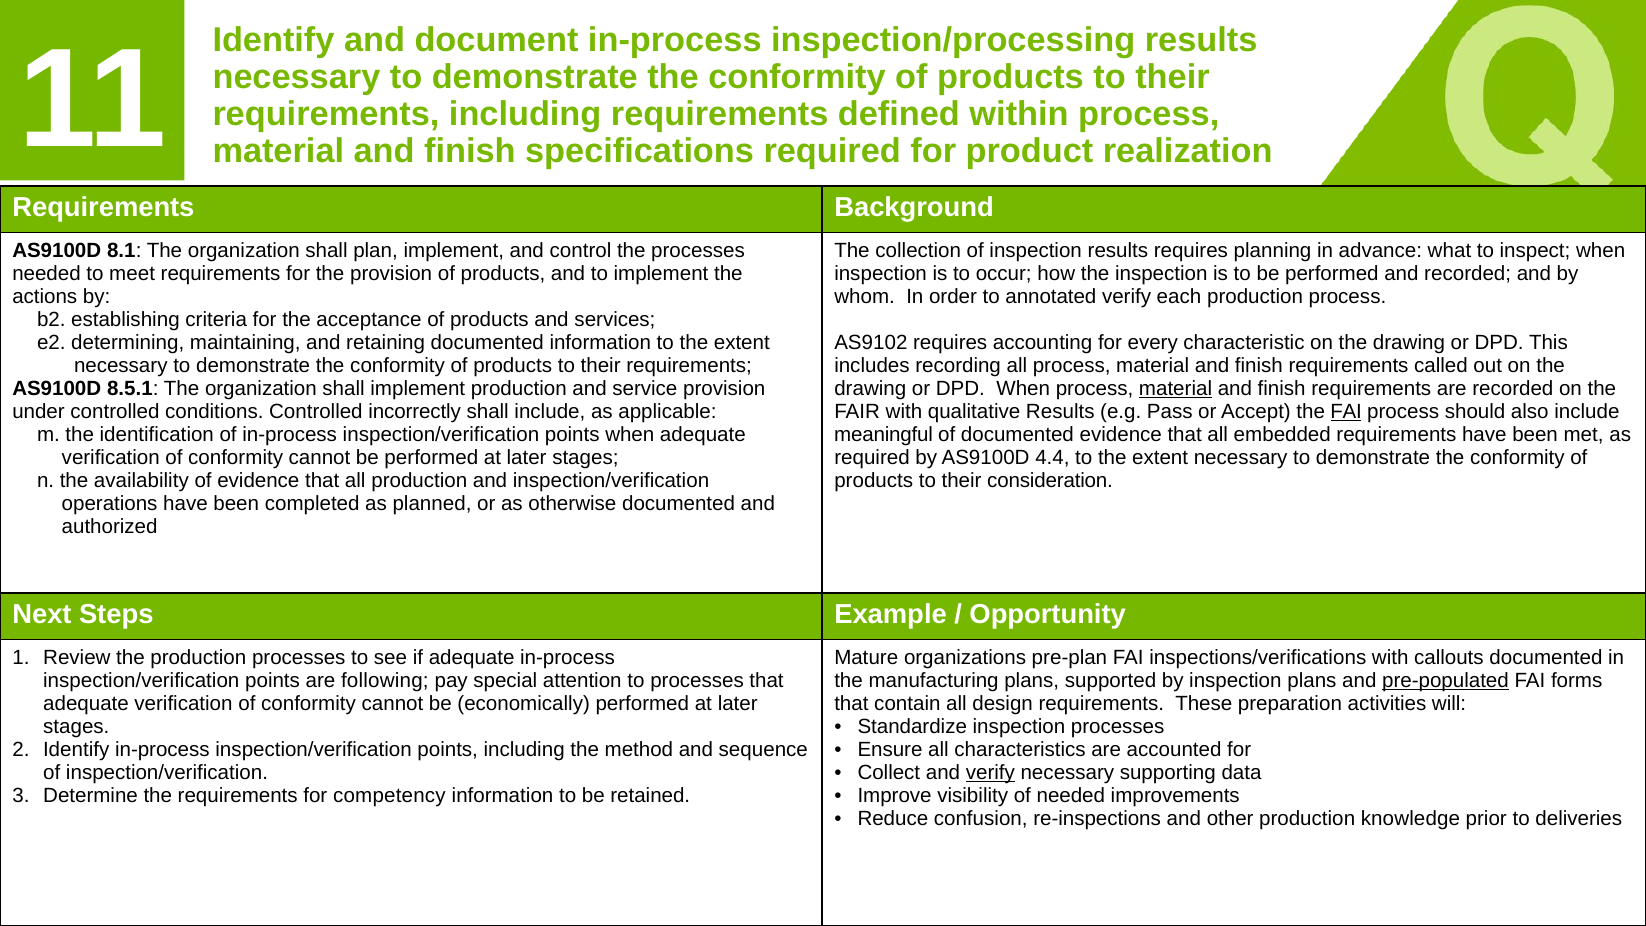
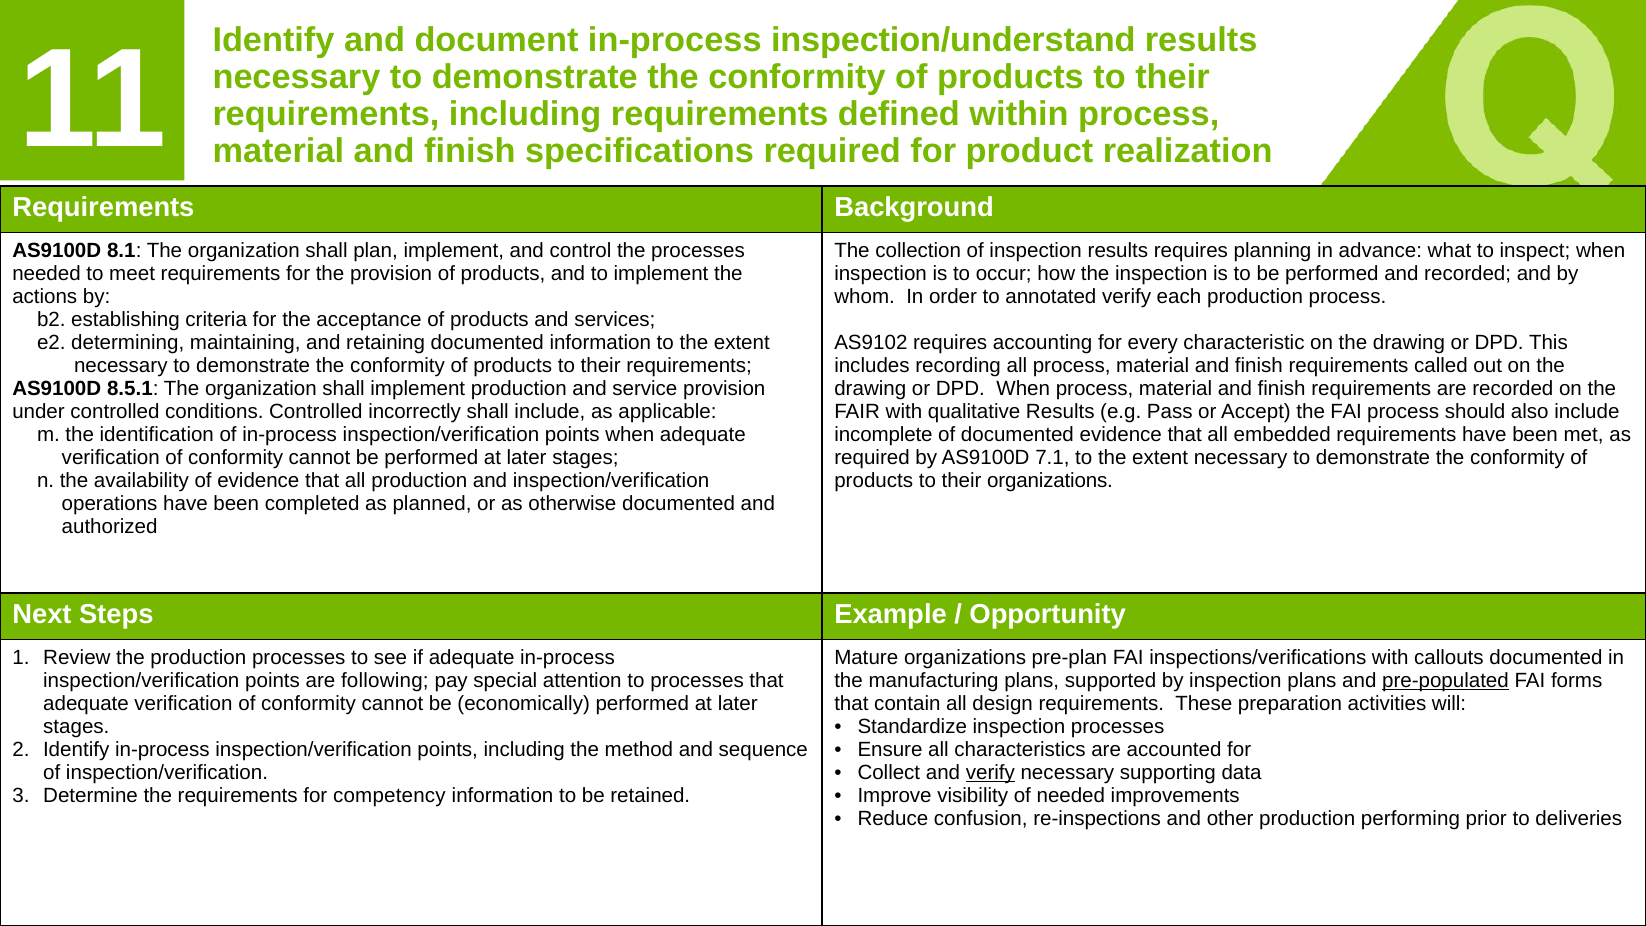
inspection/processing: inspection/processing -> inspection/understand (953, 41)
material underline: present -> none (1176, 389)
FAI underline: present -> none (1346, 412)
meaningful: meaningful -> incomplete (883, 435)
4.4: 4.4 -> 7.1 (1052, 458)
their consideration: consideration -> organizations (1050, 481)
knowledge: knowledge -> performing (1410, 819)
